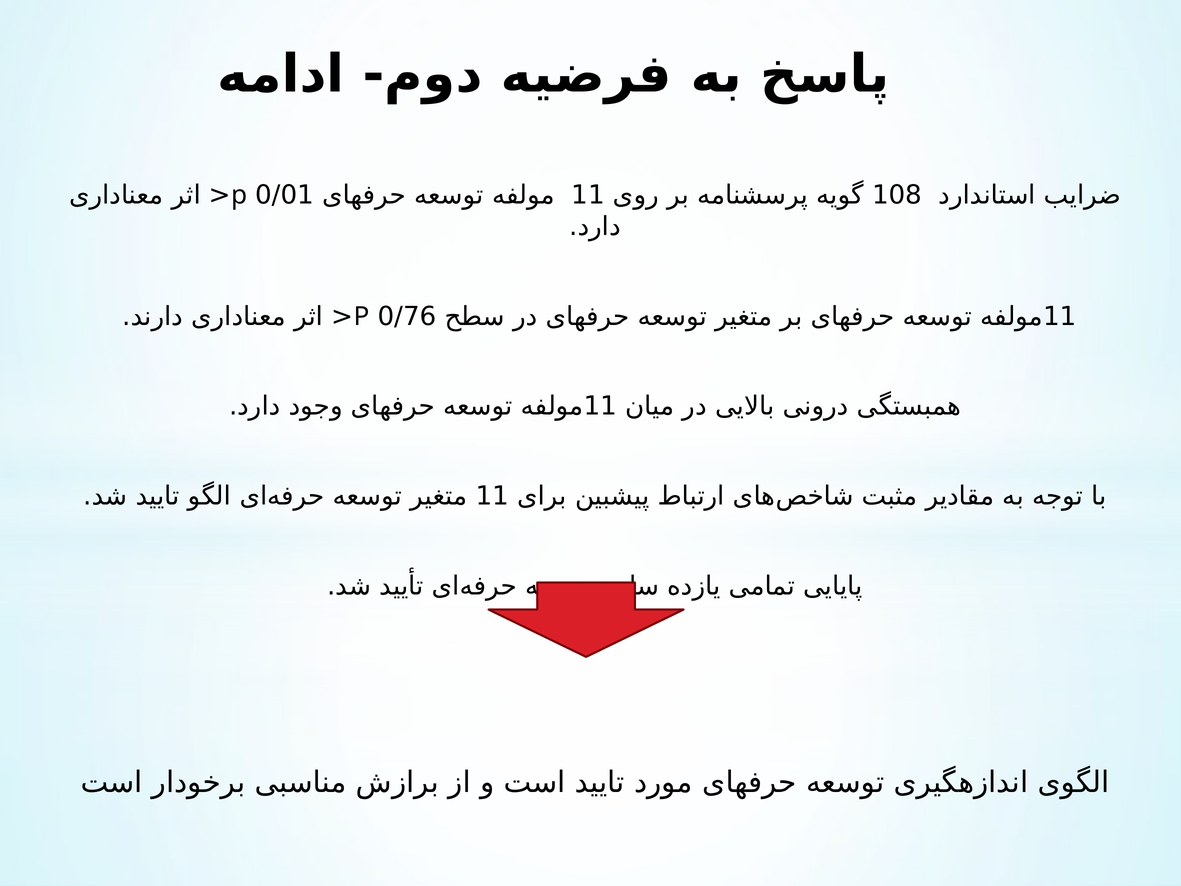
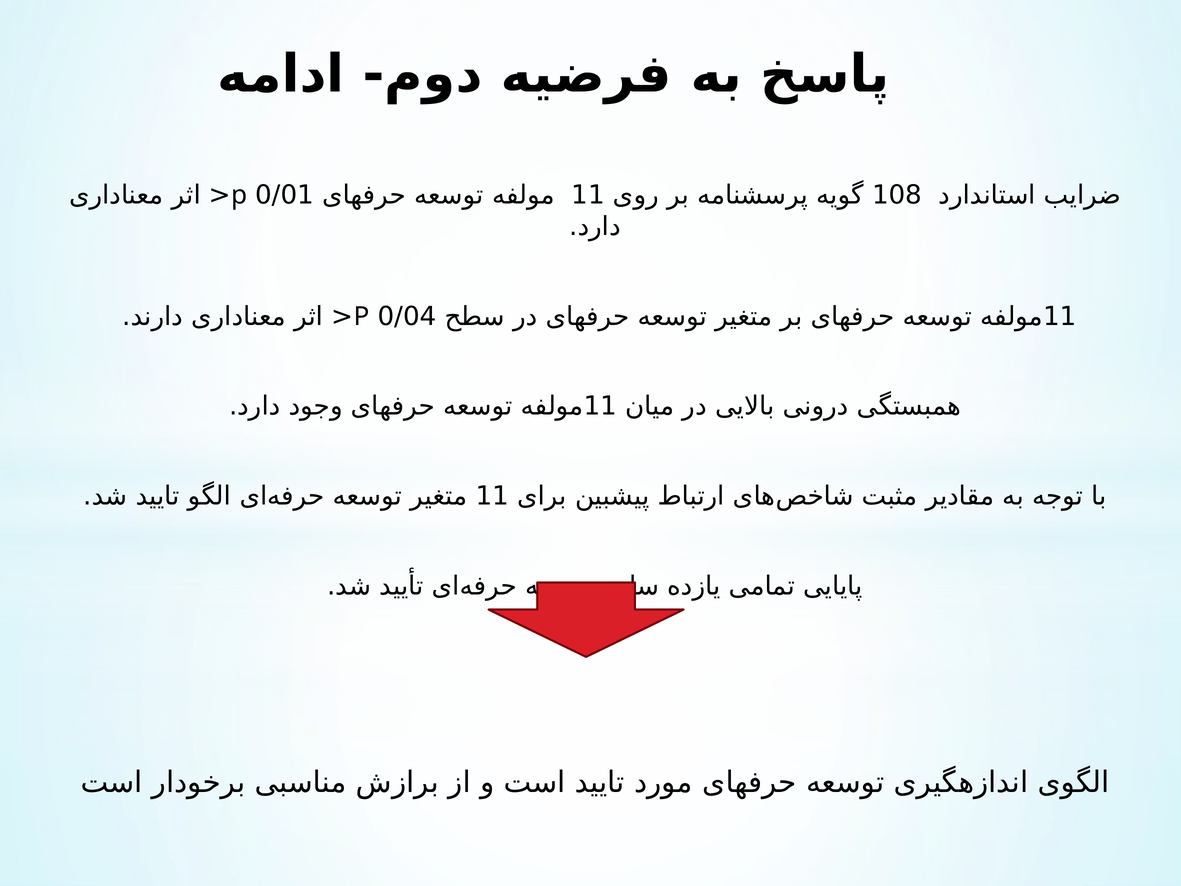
0/76: 0/76 -> 0/04 (407, 316)
